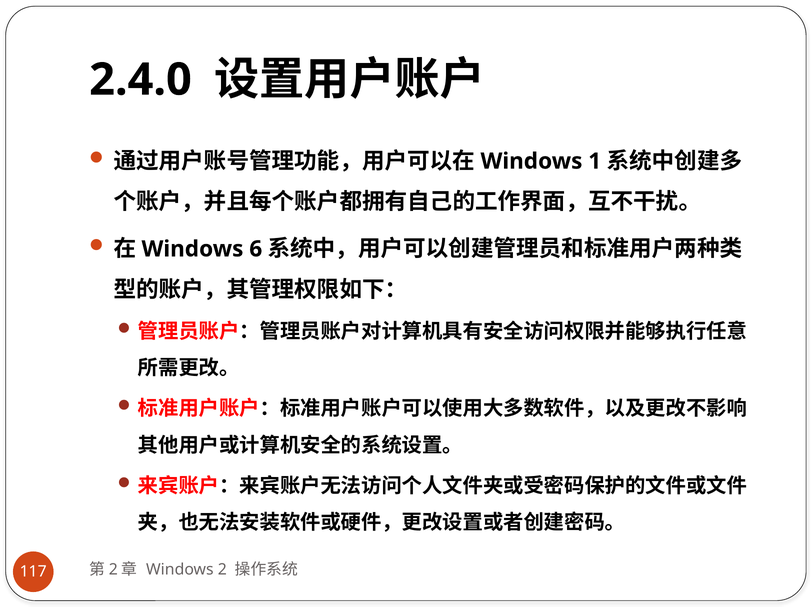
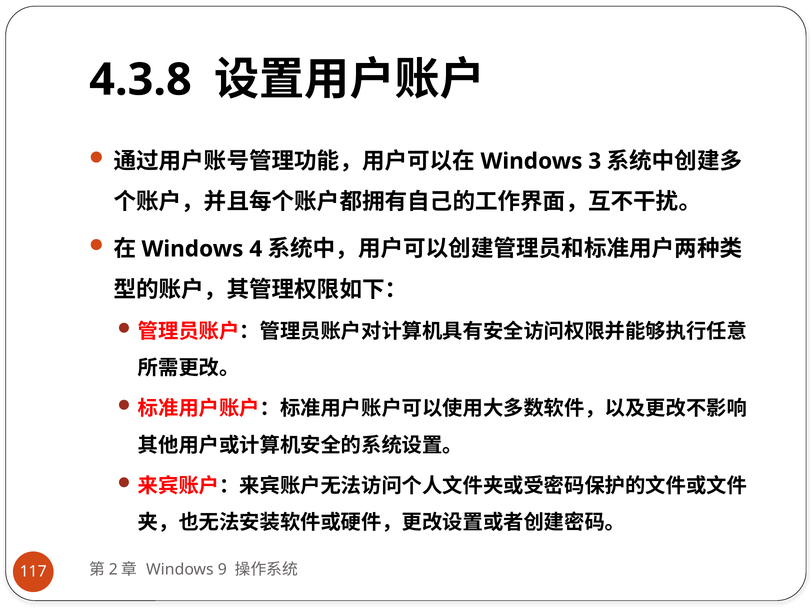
2.4.0: 2.4.0 -> 4.3.8 (140, 80)
1: 1 -> 3 (595, 161)
6: 6 -> 4 (256, 249)
2: 2 -> 9 (222, 569)
